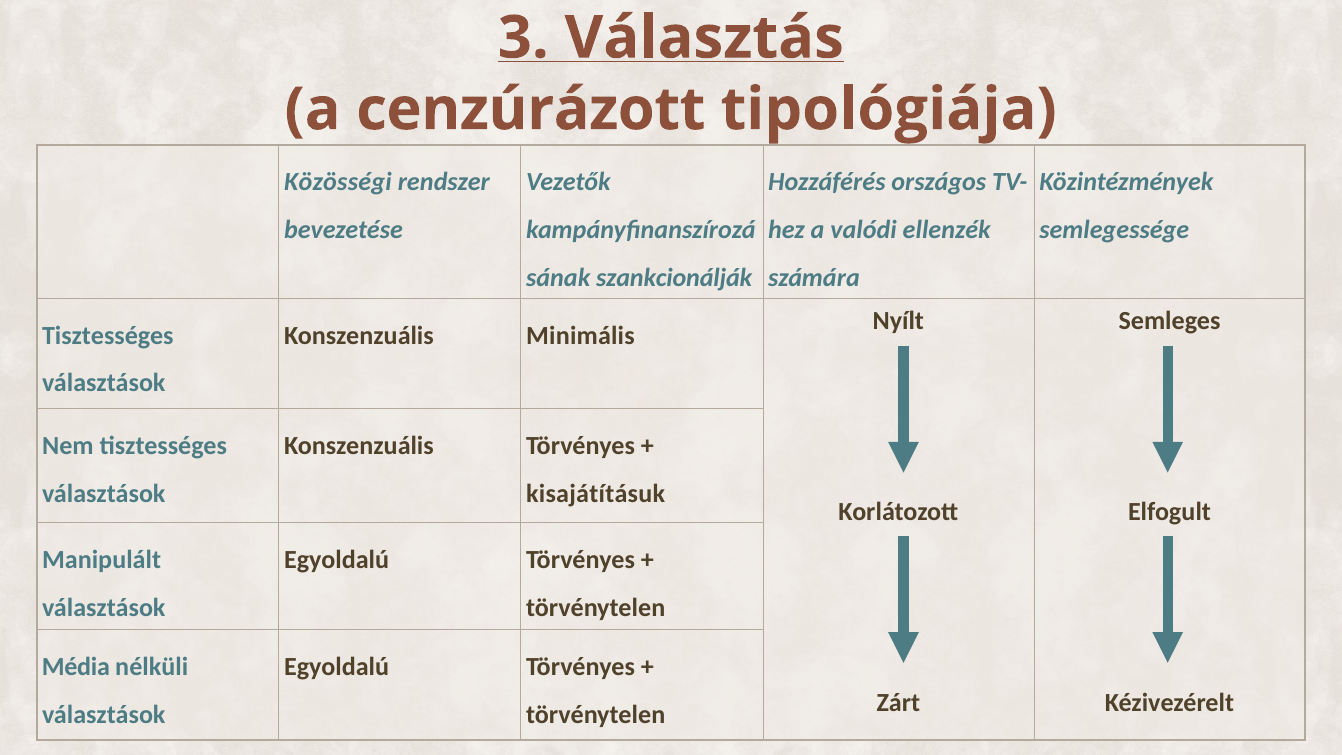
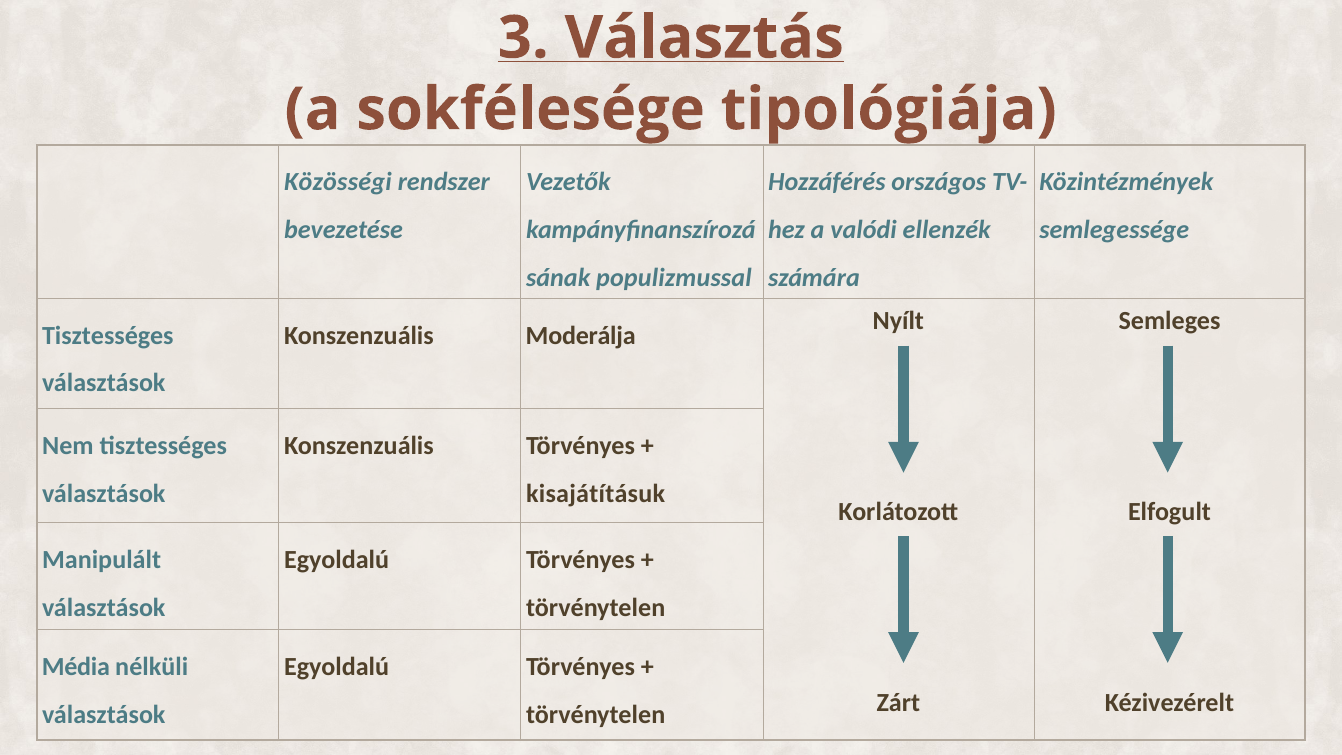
cenzúrázott: cenzúrázott -> sokfélesége (531, 110)
szankcionálják: szankcionálják -> populizmussal (674, 277)
Minimális: Minimális -> Moderálja (581, 336)
